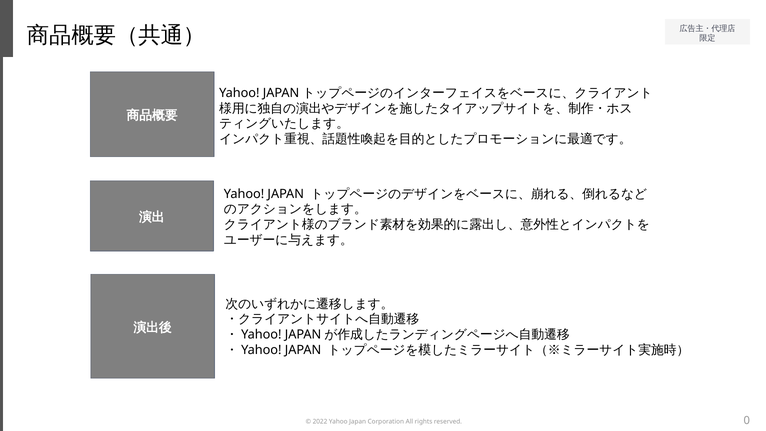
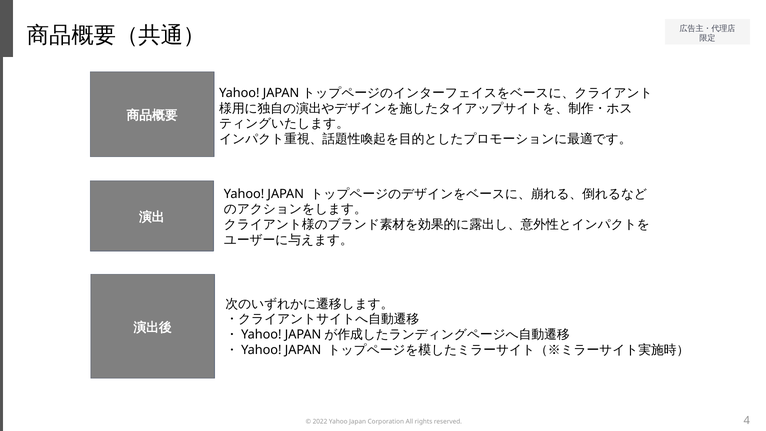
0: 0 -> 4 (747, 420)
